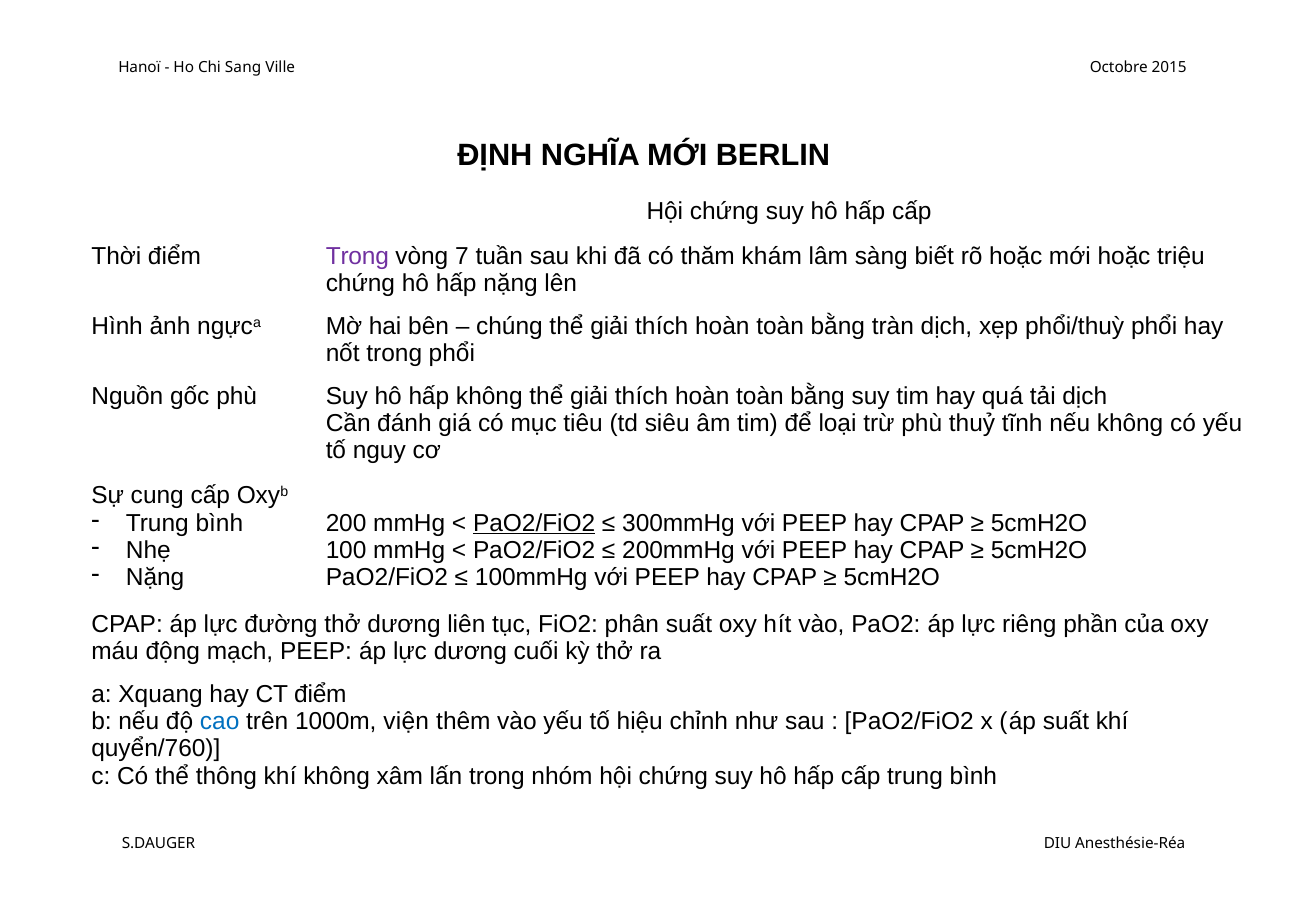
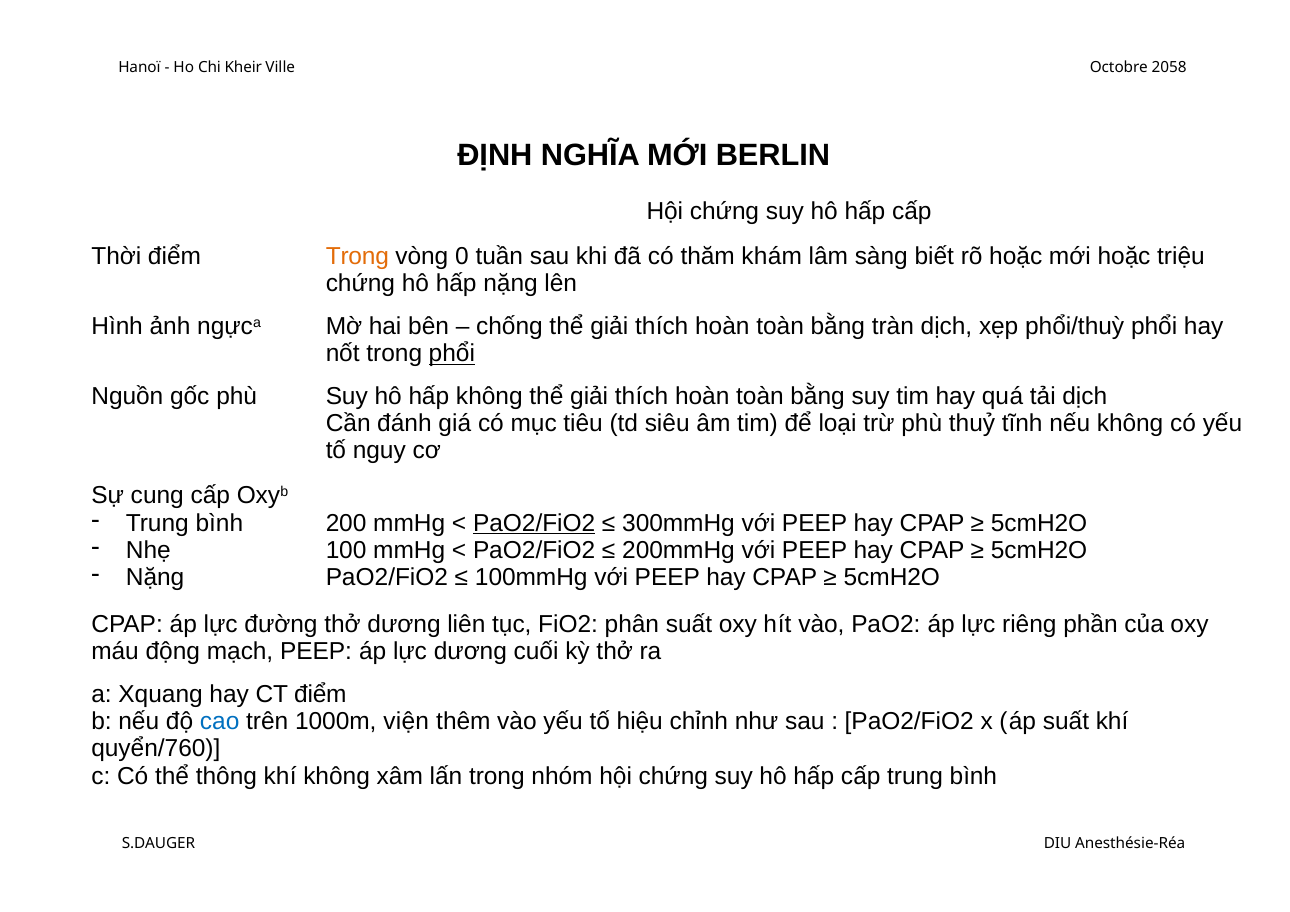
Sang: Sang -> Kheir (243, 68)
2015: 2015 -> 2058 (1169, 68)
Trong colour: purple -> orange (357, 256)
7: 7 -> 0 (462, 256)
chúng: chúng -> chống (509, 326)
phổi underline: none -> present (452, 354)
